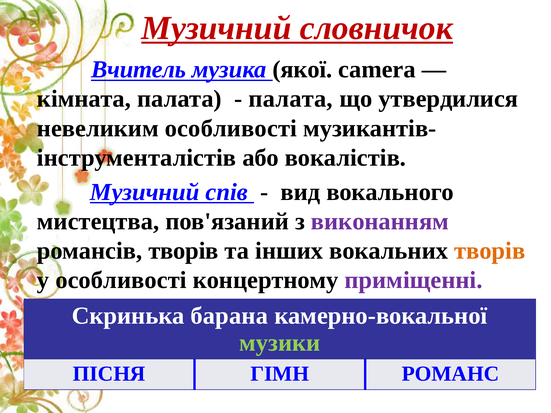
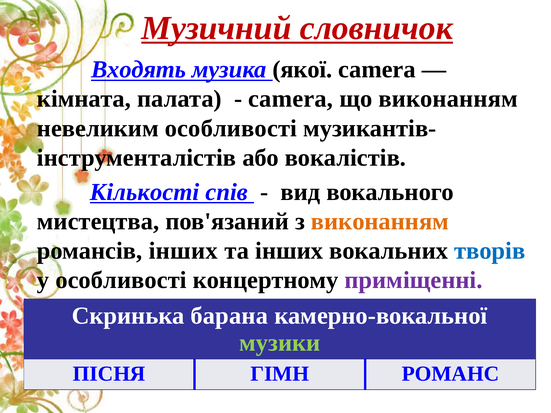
Вчитель: Вчитель -> Входять (139, 70)
палата: палата -> camera (291, 99)
що утвердилися: утвердилися -> виконанням (448, 99)
Музичний: Музичний -> Кількості (145, 192)
виконанням colour: purple -> orange (380, 221)
романсів творів: творів -> інших (183, 251)
творів colour: orange -> blue (490, 251)
